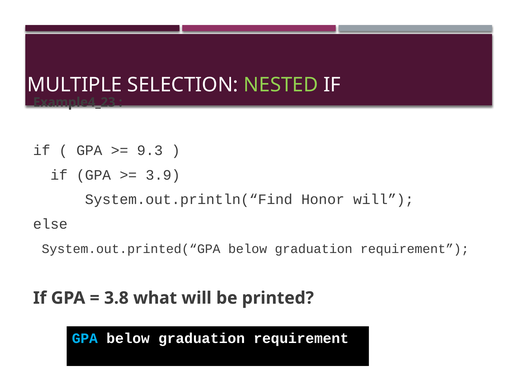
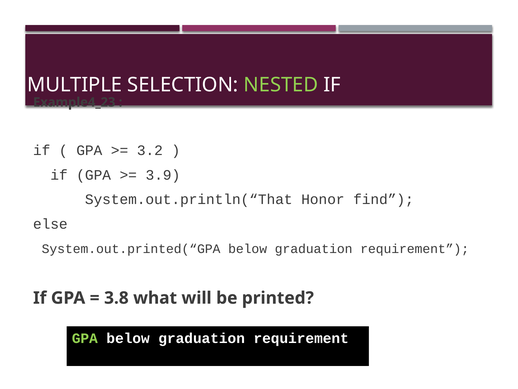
9.3: 9.3 -> 3.2 (150, 150)
System.out.println(“Find: System.out.println(“Find -> System.out.println(“That (189, 199)
Honor will: will -> find (383, 199)
GPA colour: light blue -> light green (85, 338)
